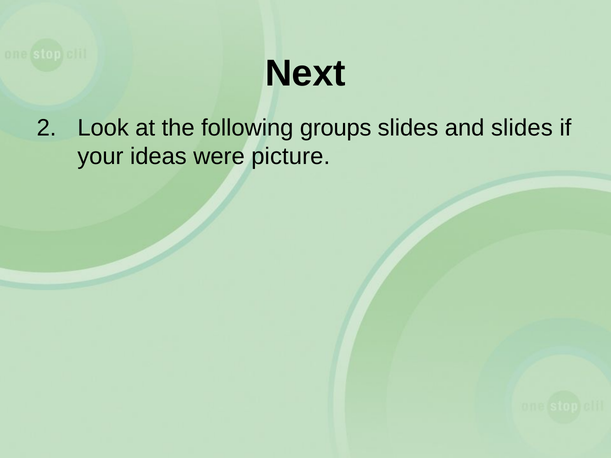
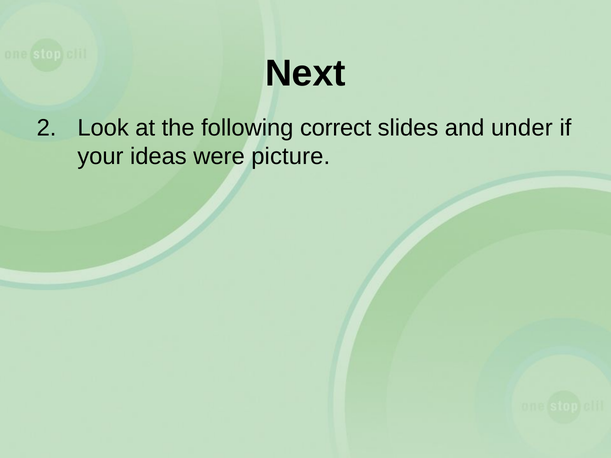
groups: groups -> correct (336, 128)
and slides: slides -> under (522, 128)
